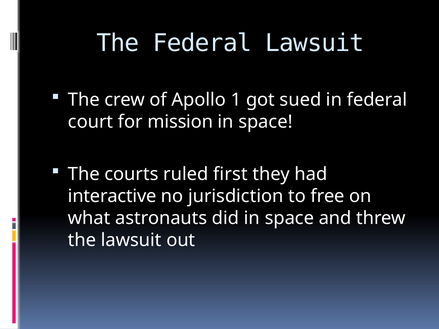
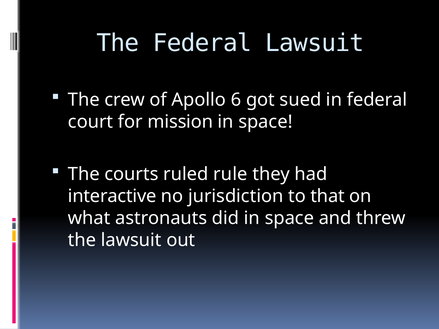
1: 1 -> 6 (236, 100)
first: first -> rule (230, 174)
free: free -> that (328, 196)
